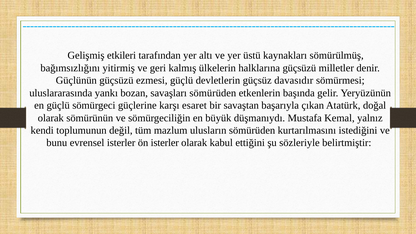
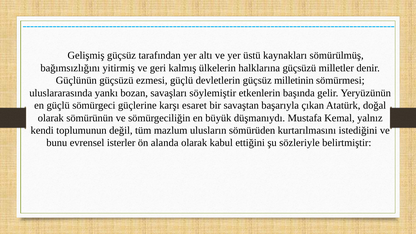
Gelişmiş etkileri: etkileri -> güçsüz (121, 56)
davasıdır: davasıdır -> milletinin (294, 80)
savaşları sömürüden: sömürüden -> söylemiştir (213, 93)
ön isterler: isterler -> alanda (165, 143)
